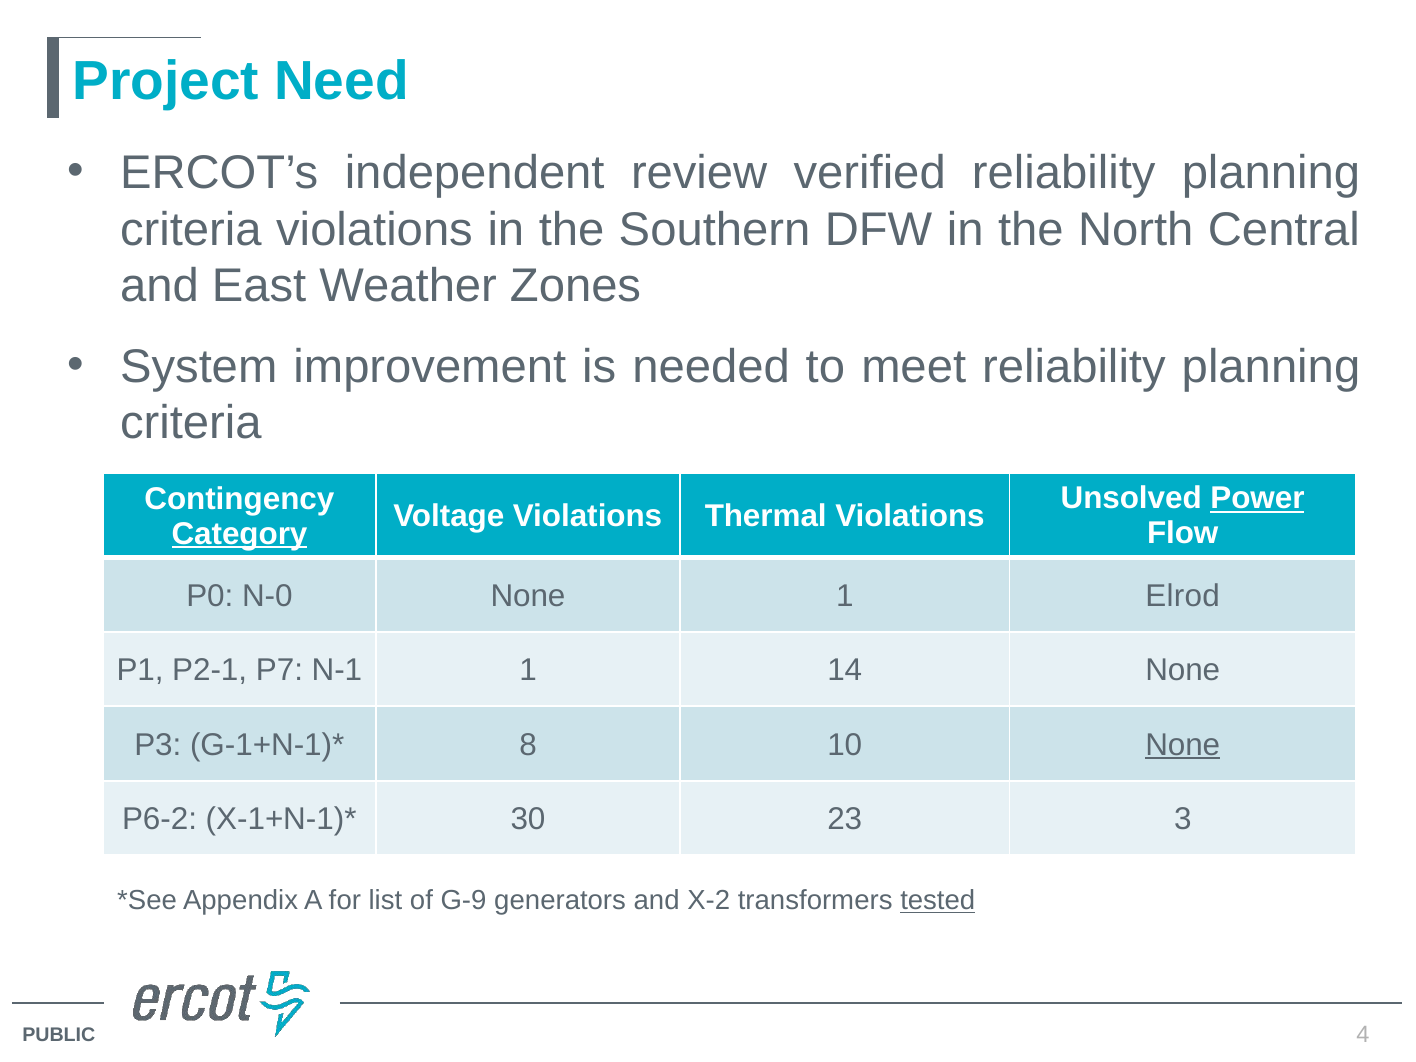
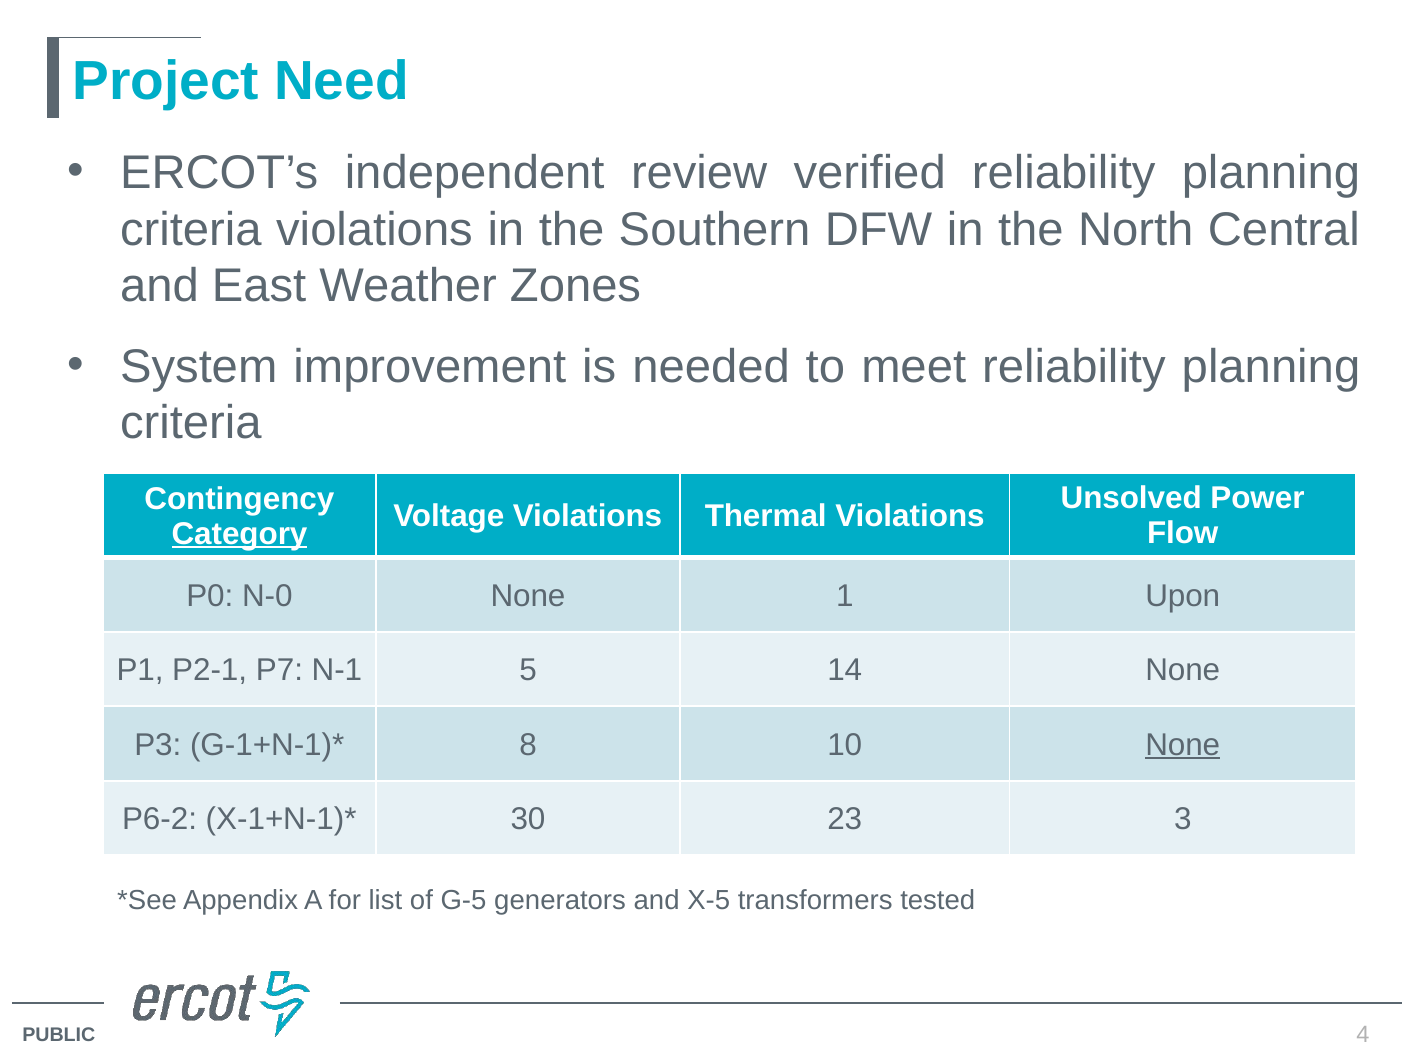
Power underline: present -> none (1257, 498)
Elrod: Elrod -> Upon (1183, 596)
N-1 1: 1 -> 5 (528, 670)
G-9: G-9 -> G-5 (464, 901)
X-2: X-2 -> X-5 (709, 901)
tested underline: present -> none (938, 901)
